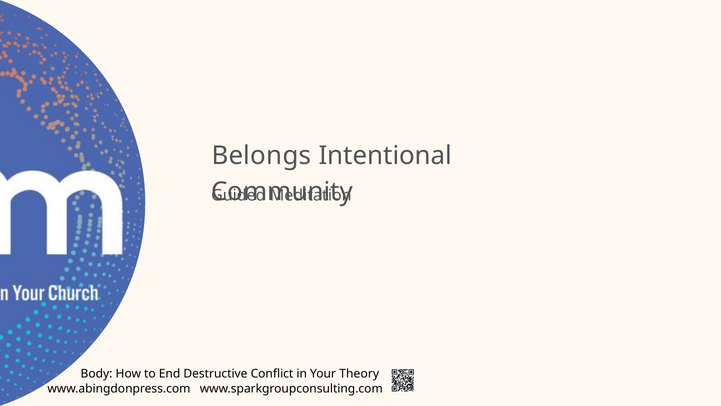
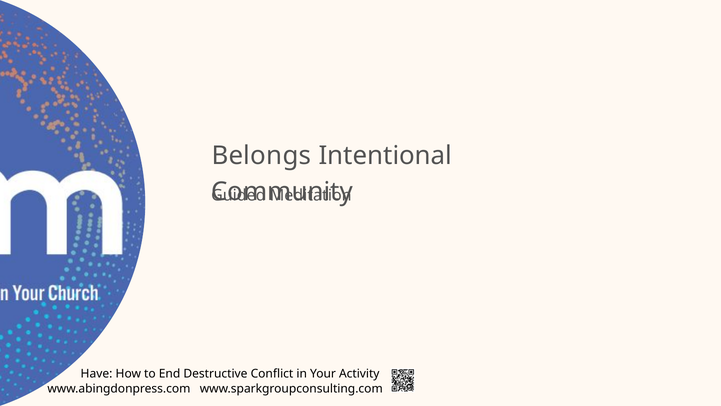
Body: Body -> Have (97, 374)
Theory: Theory -> Activity (359, 374)
